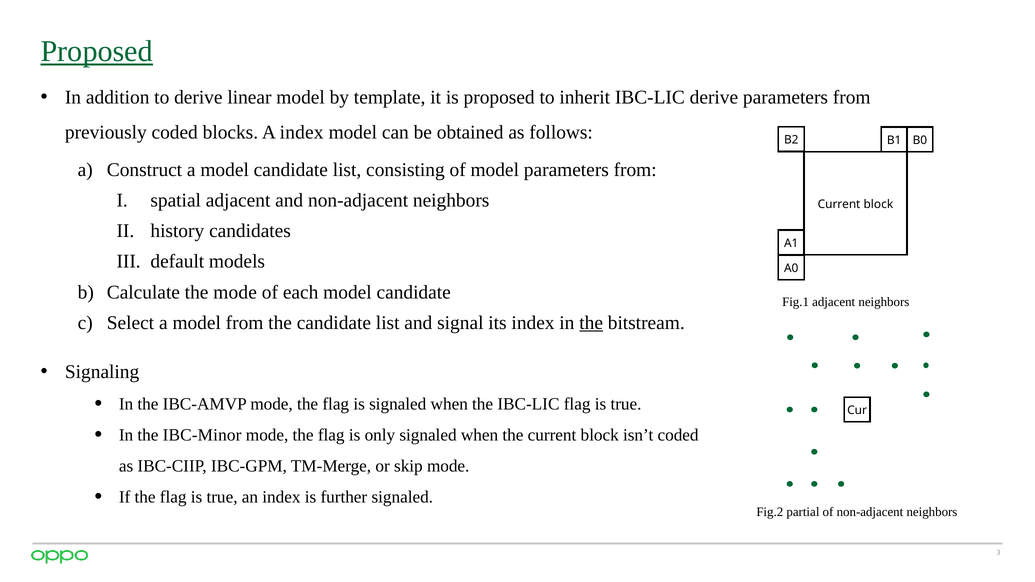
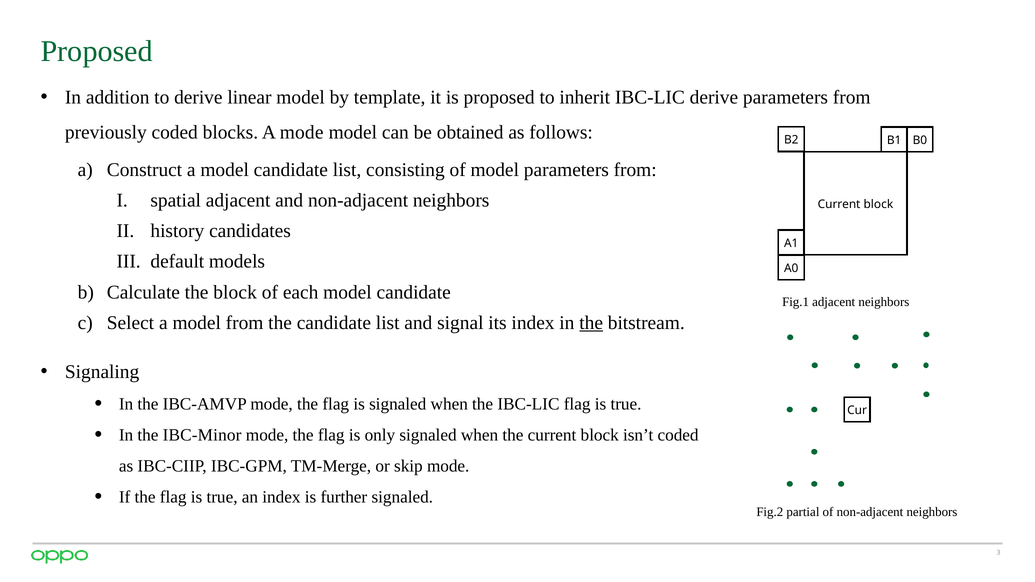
Proposed underline: present -> none (97, 52)
A index: index -> mode (302, 133)
the mode: mode -> block (235, 292)
